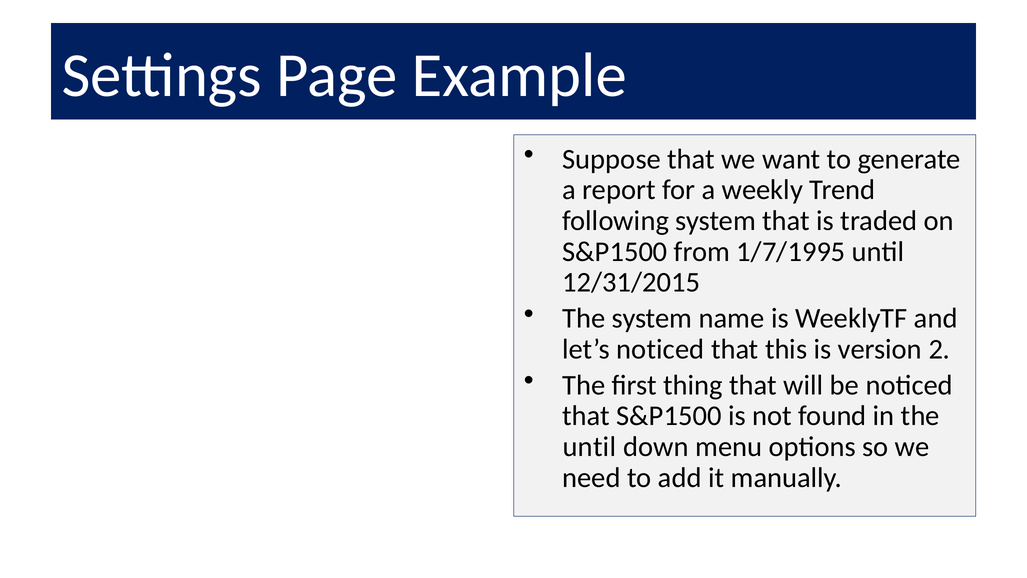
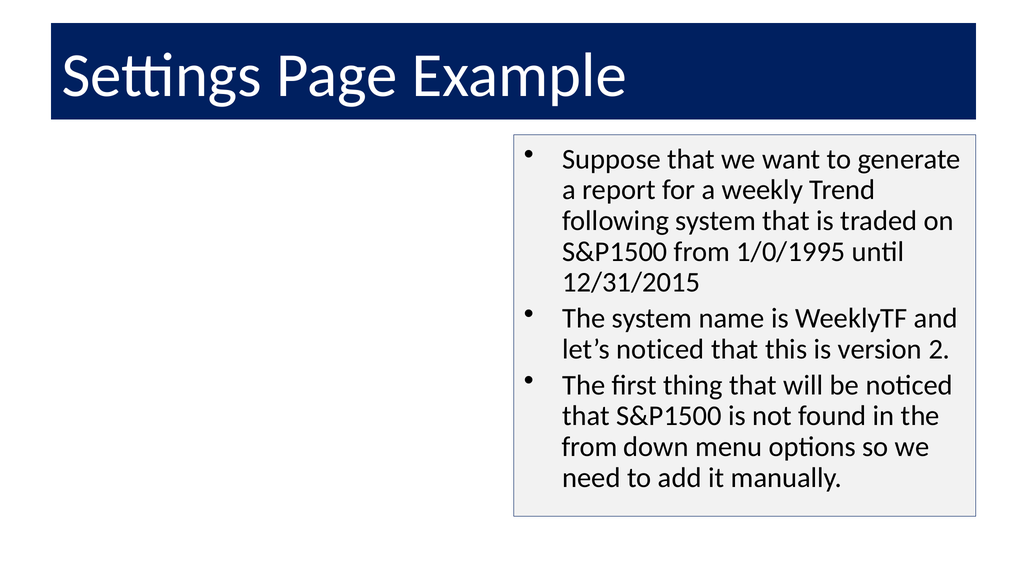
1/7/1995: 1/7/1995 -> 1/0/1995 (791, 251)
until: until -> from (590, 447)
